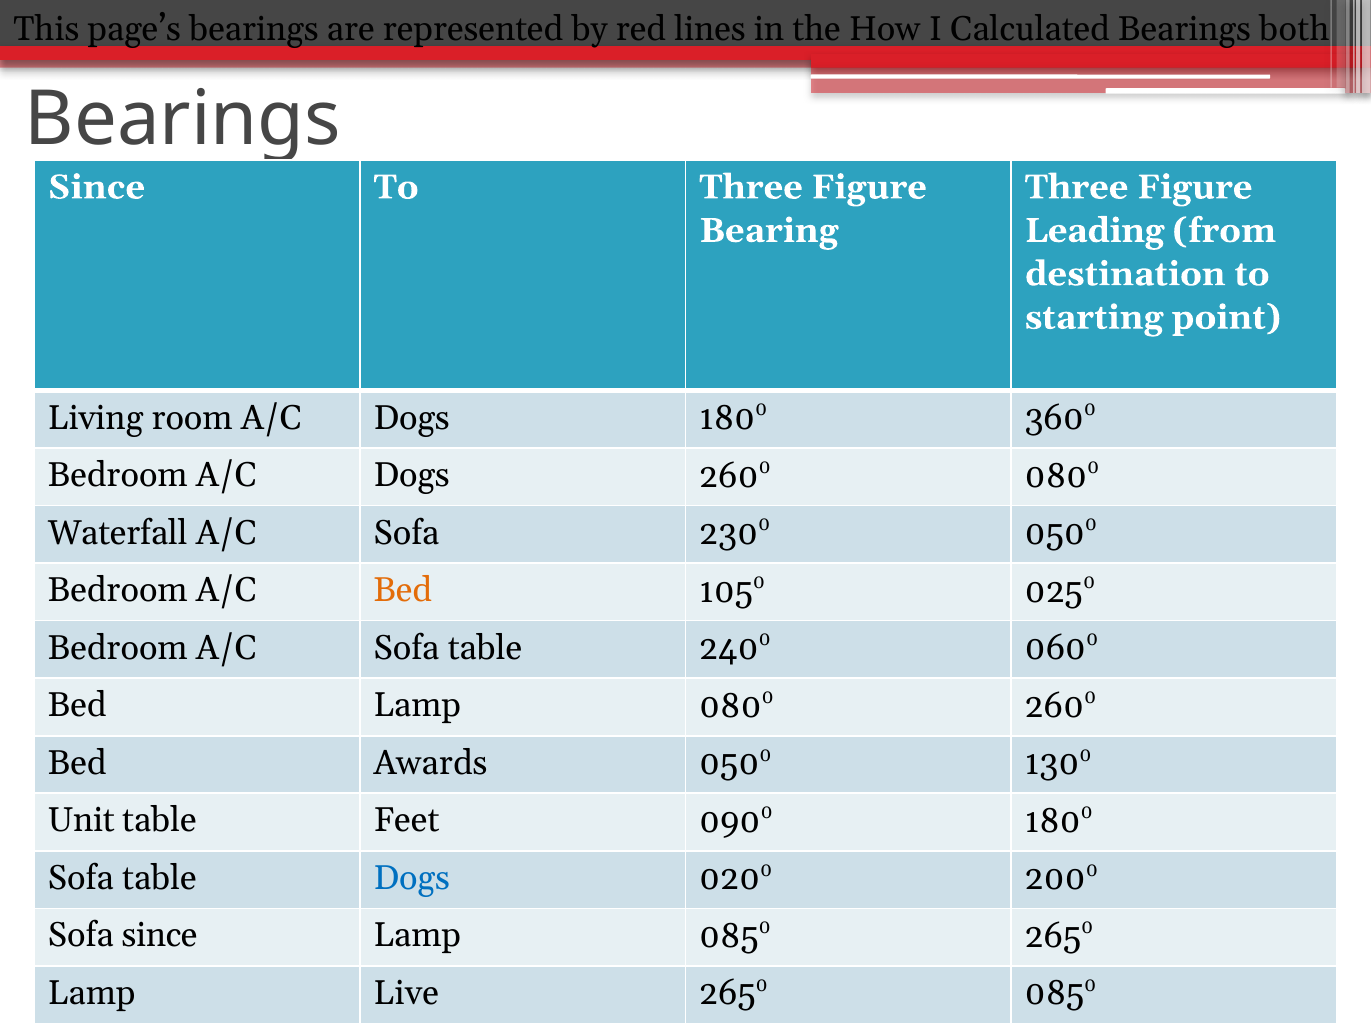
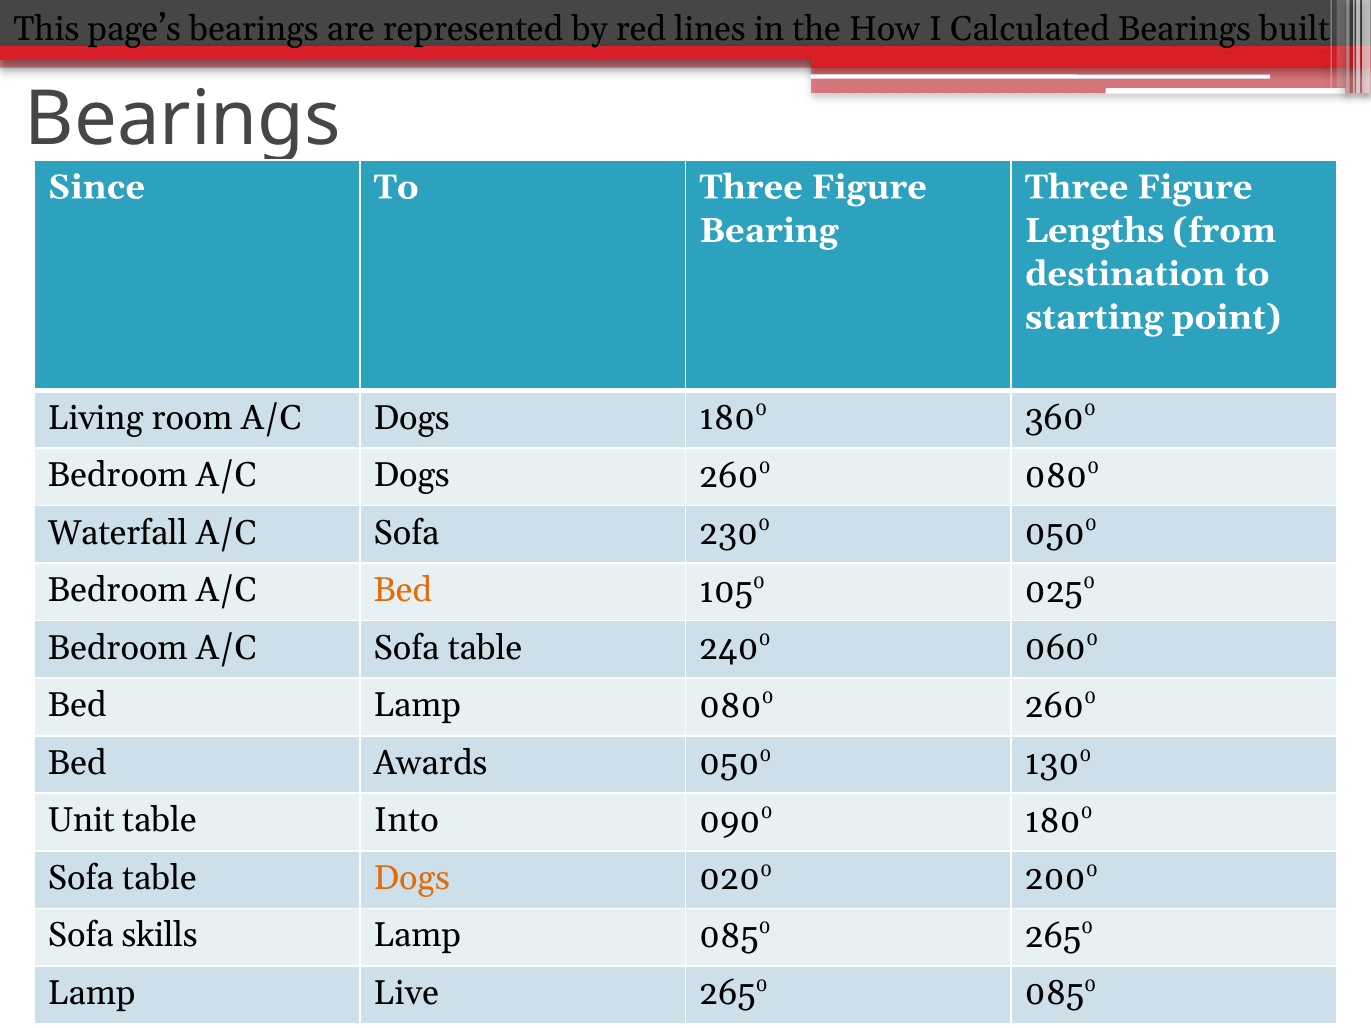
both: both -> built (1294, 30)
Leading: Leading -> Lengths (1095, 231)
Feet: Feet -> Into (406, 821)
Dogs colour: blue -> orange (412, 878)
Sofa since: since -> skills (160, 936)
